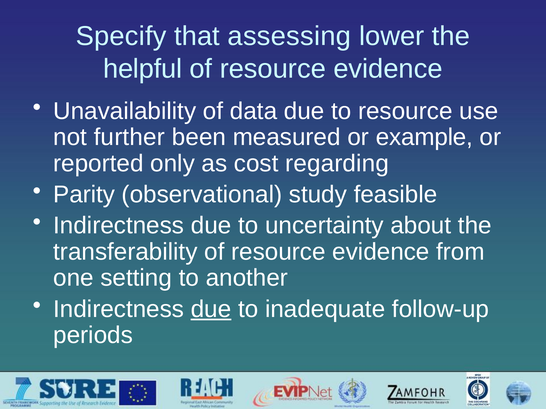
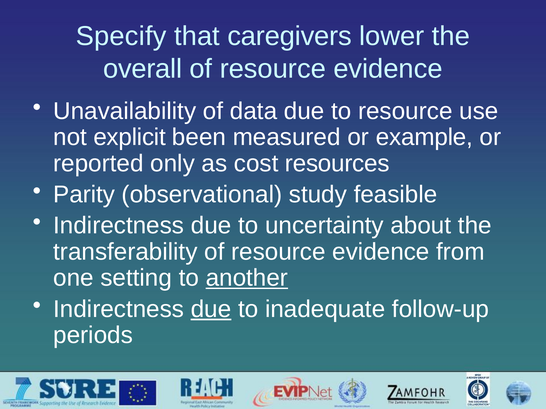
assessing: assessing -> caregivers (290, 36)
helpful: helpful -> overall (143, 69)
further: further -> explicit (130, 137)
regarding: regarding -> resources (337, 164)
another underline: none -> present (247, 278)
